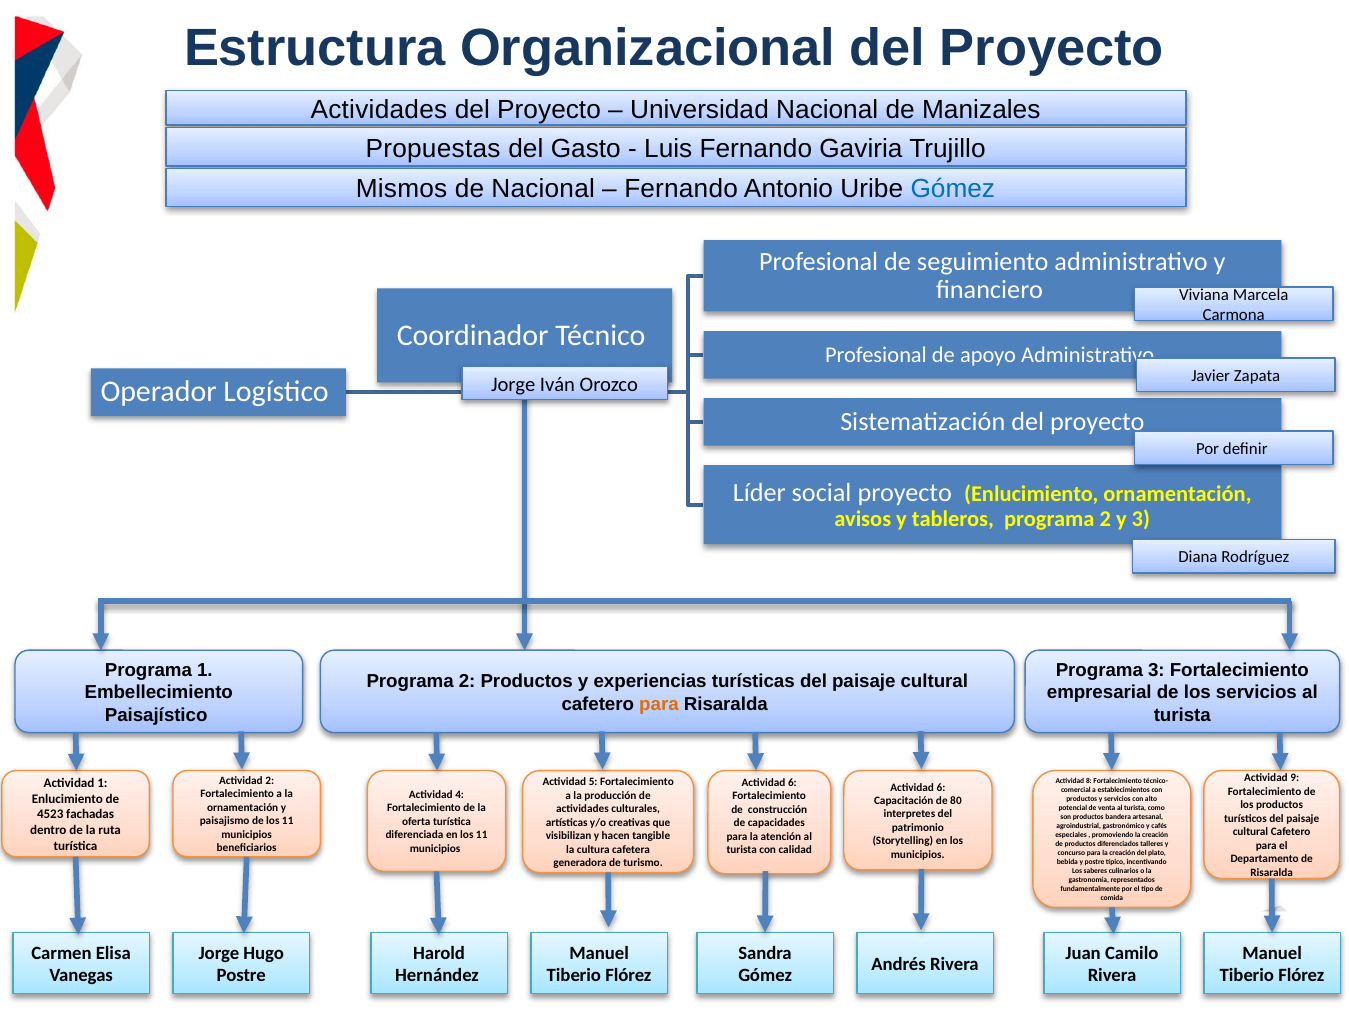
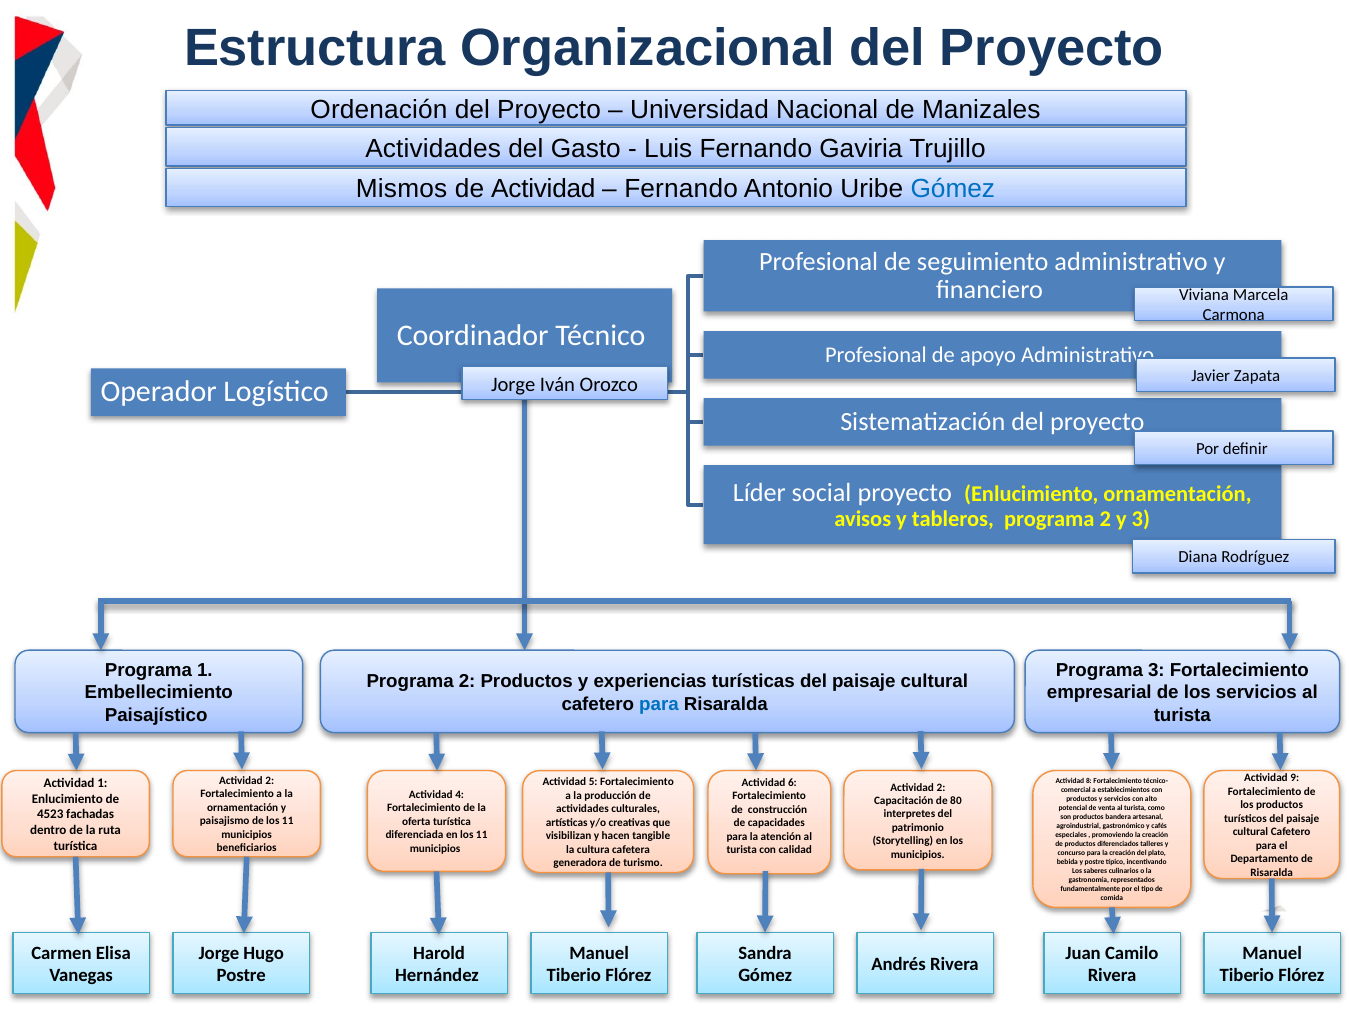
Actividades: Actividades -> Ordenación (379, 110)
Propuestas: Propuestas -> Actividades (433, 149)
de Nacional: Nacional -> Actividad (543, 189)
para colour: orange -> blue (659, 704)
6: 6 -> 2 (941, 788)
